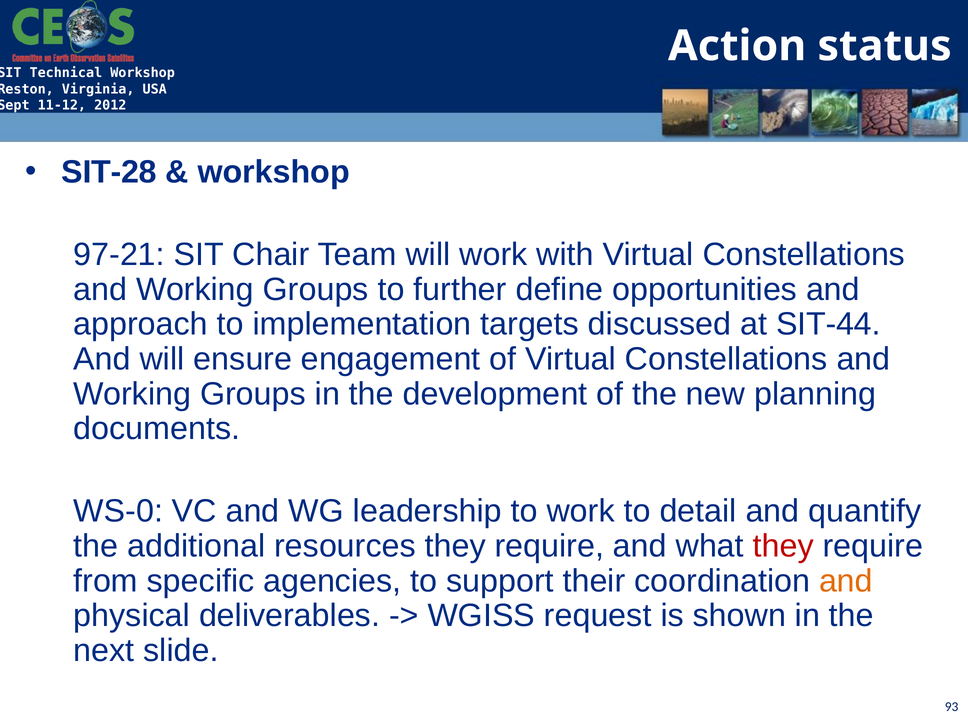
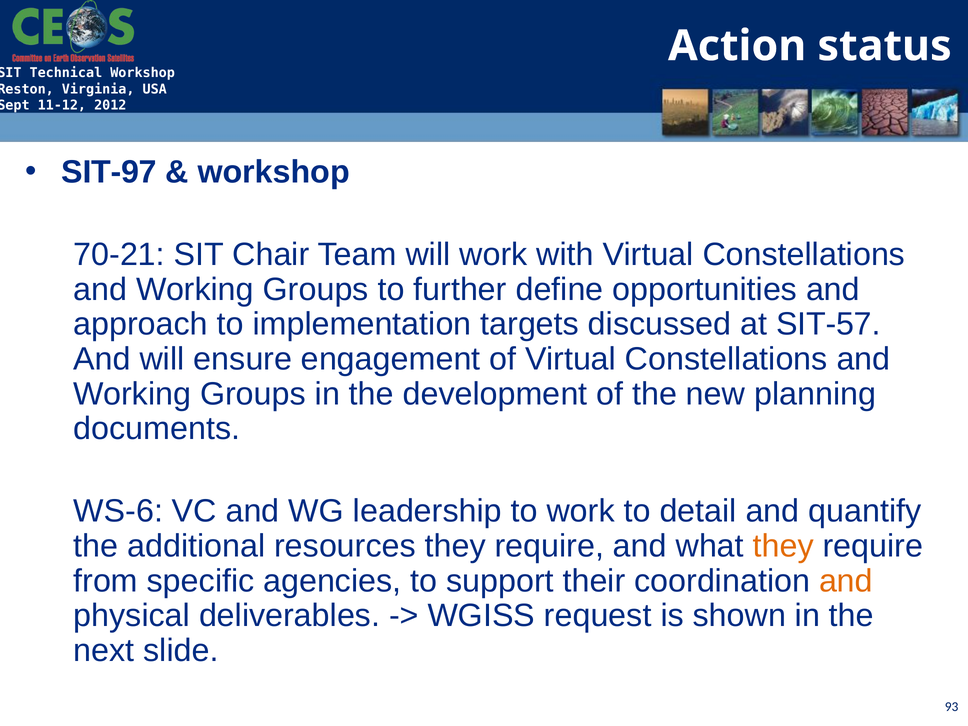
SIT-28: SIT-28 -> SIT-97 (109, 172)
97-21: 97-21 -> 70-21 (119, 255)
SIT-44: SIT-44 -> SIT-57 (828, 324)
WS-0: WS-0 -> WS-6 (118, 511)
they colour: red -> orange (783, 546)
